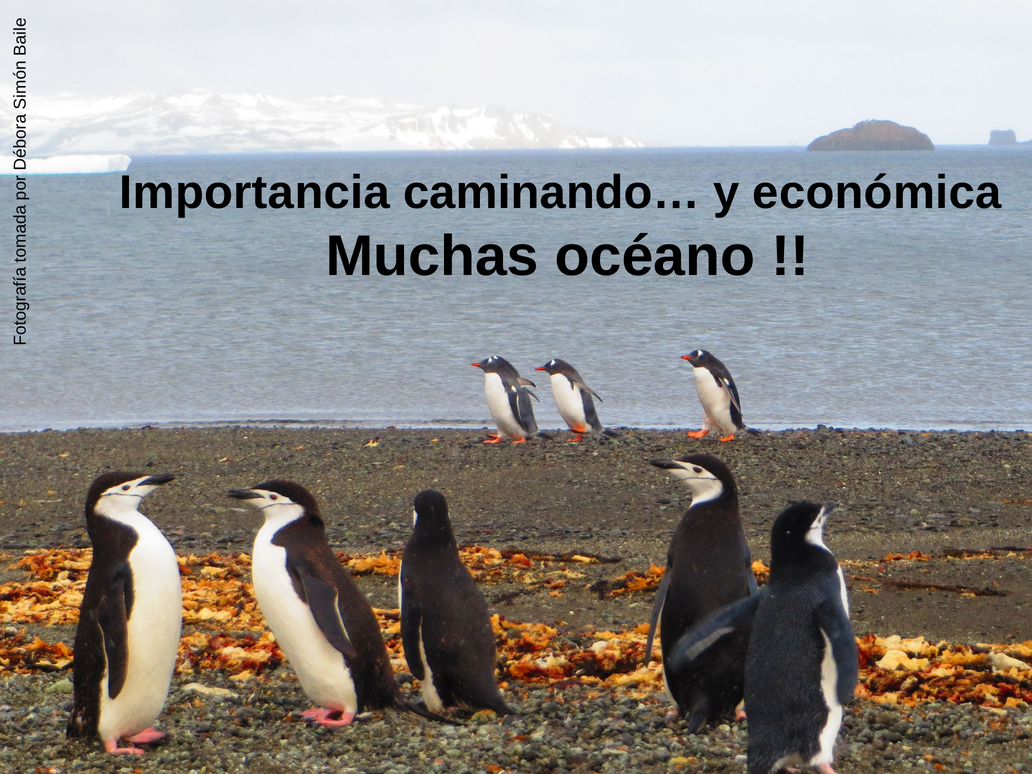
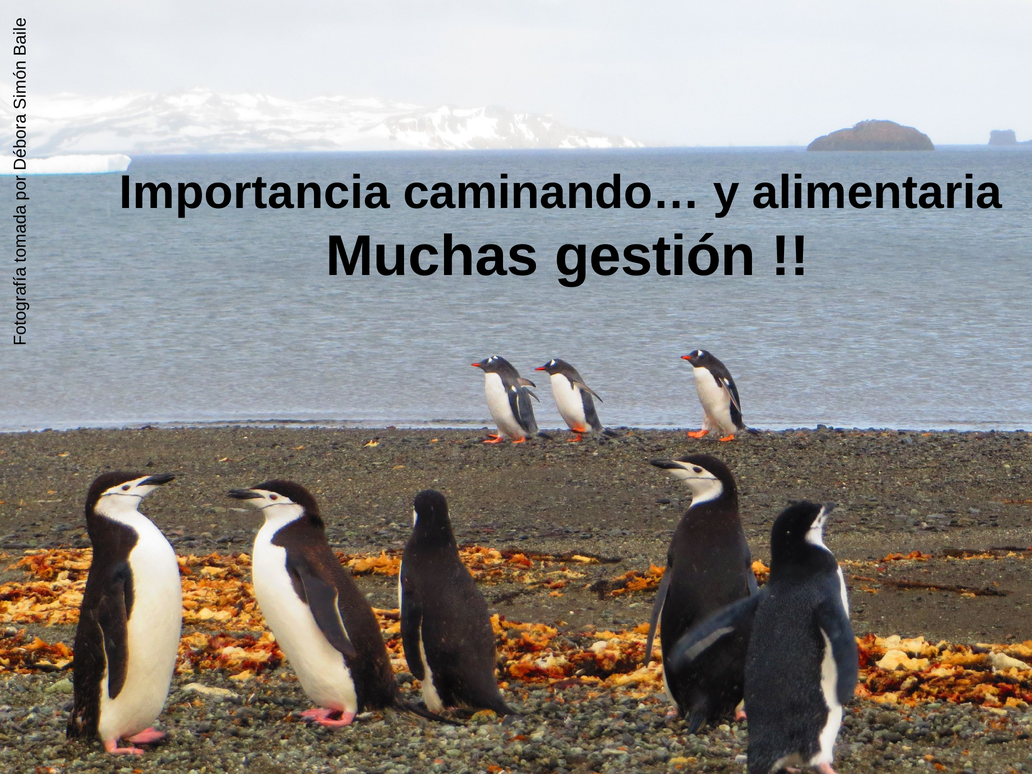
económica: económica -> alimentaria (877, 193)
océano: océano -> gestión (655, 256)
